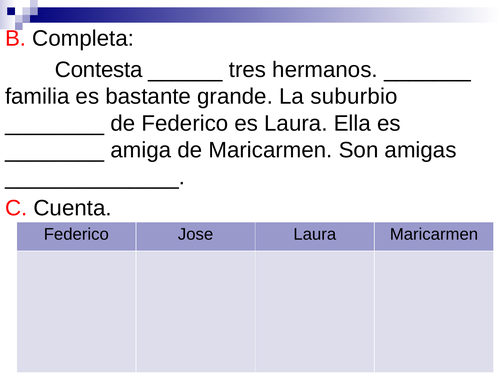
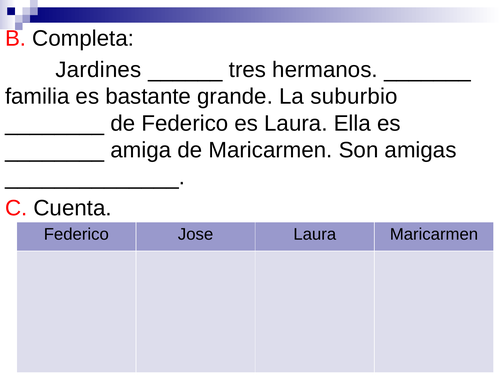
Contesta: Contesta -> Jardines (98, 70)
